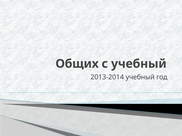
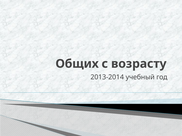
с учебный: учебный -> возрасту (139, 64)
